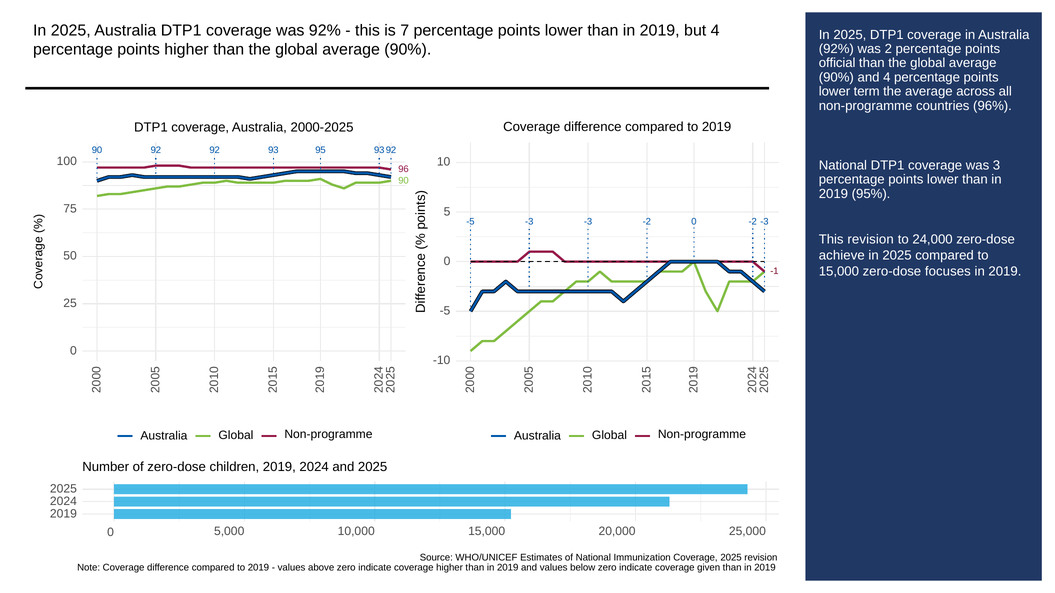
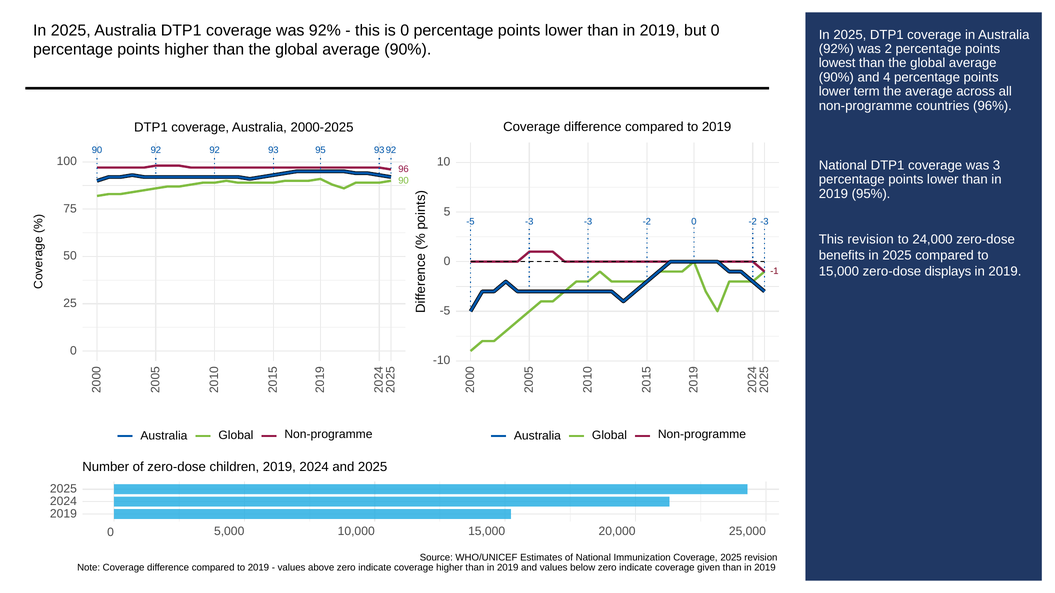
is 7: 7 -> 0 (405, 30)
but 4: 4 -> 0 (715, 30)
official: official -> lowest (837, 63)
achieve: achieve -> benefits (842, 256)
focuses: focuses -> displays (948, 271)
